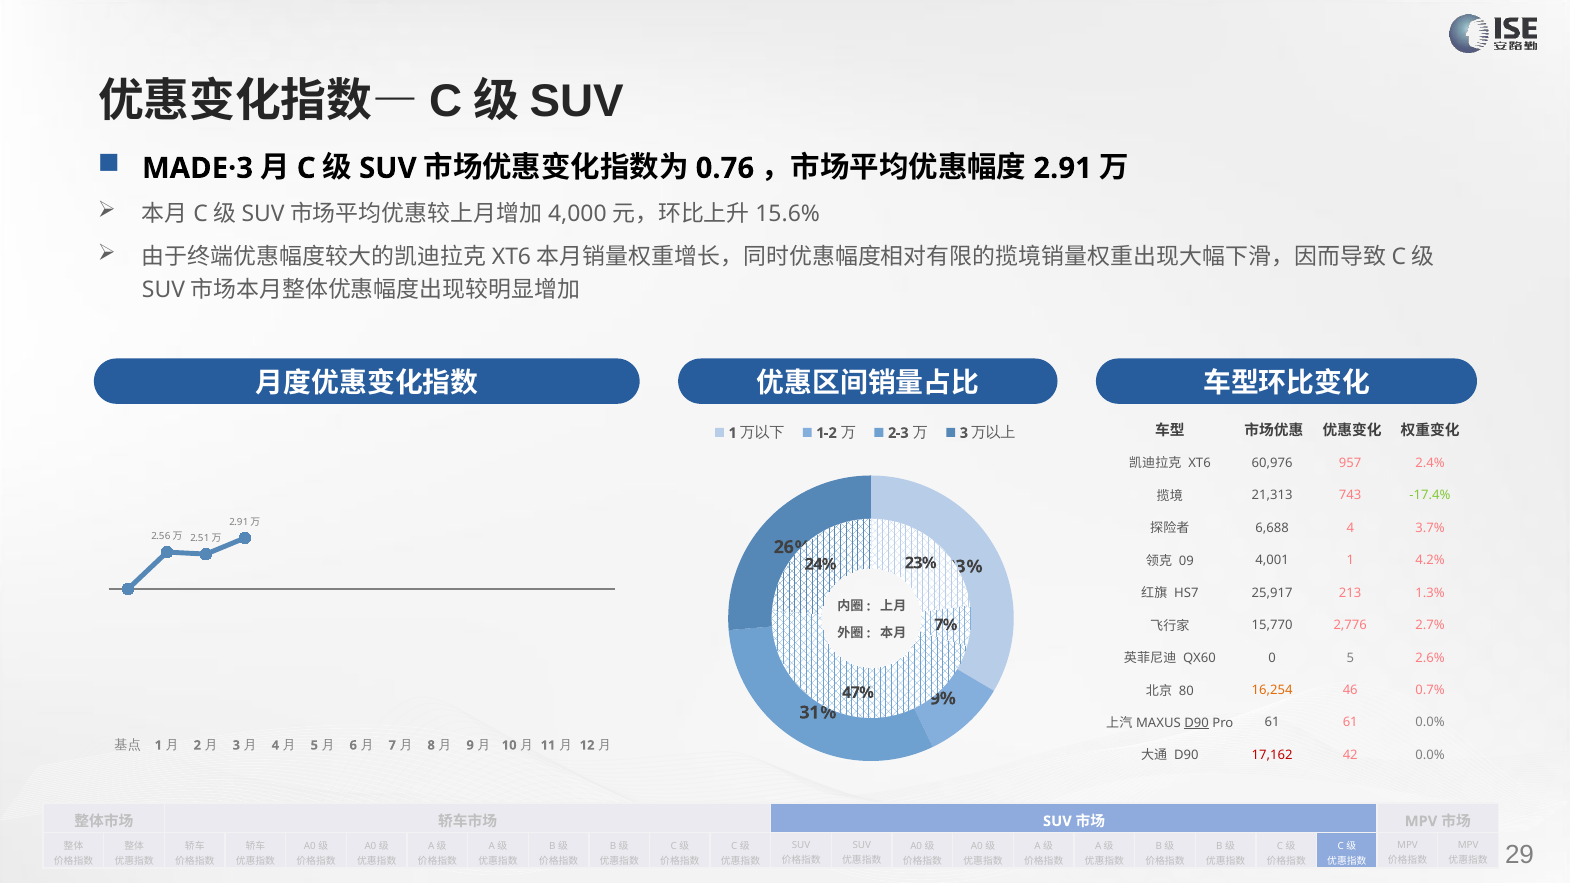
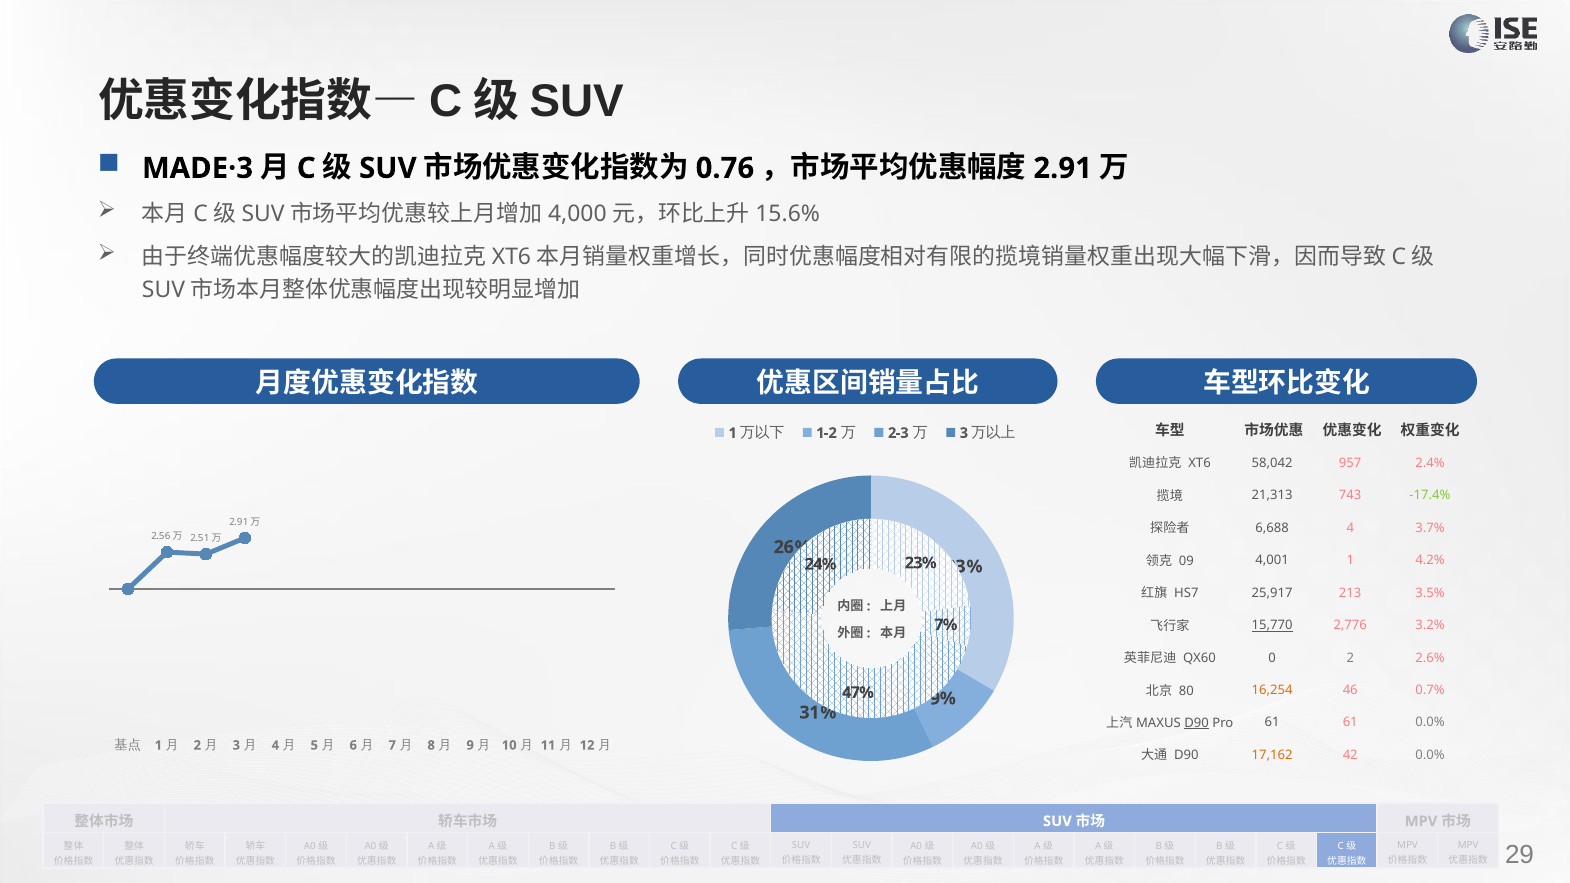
60,976: 60,976 -> 58,042 (1272, 463)
1.3%: 1.3% -> 3.5% (1430, 593)
15,770 underline: none -> present (1272, 625)
2.7%: 2.7% -> 3.2% (1430, 625)
0 5: 5 -> 2 (1350, 658)
17,162 colour: red -> orange (1272, 755)
